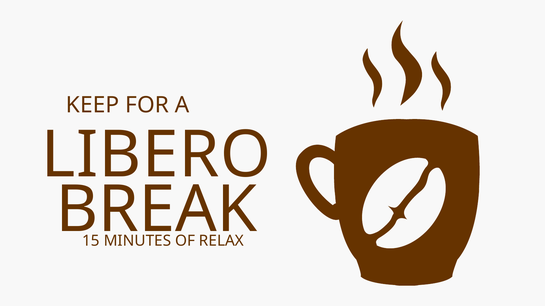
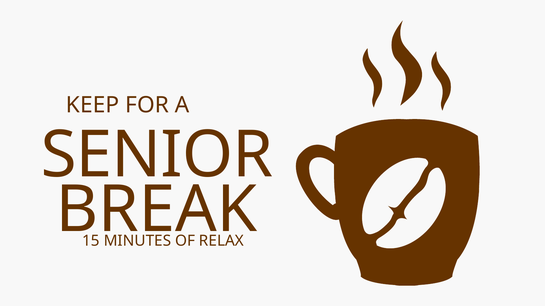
LIBERO: LIBERO -> SENIOR (157, 155)
